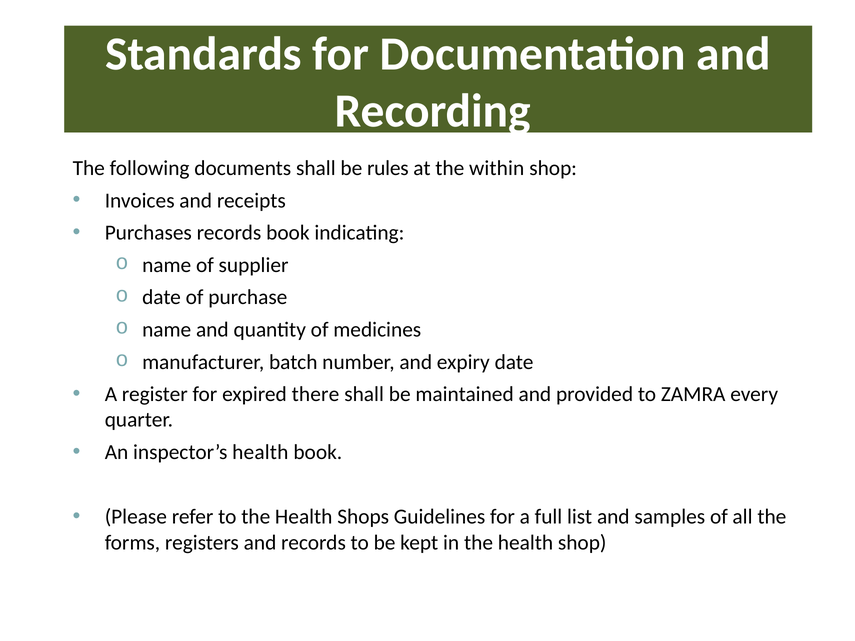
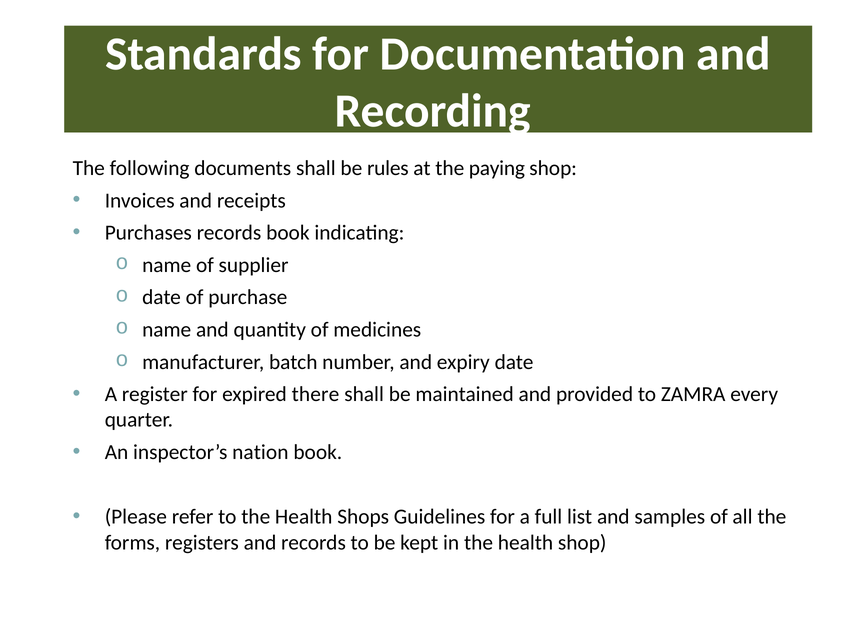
within: within -> paying (497, 168)
inspector’s health: health -> nation (260, 452)
